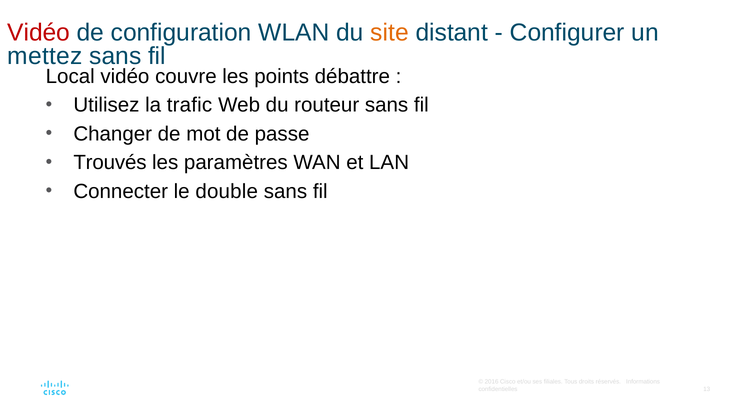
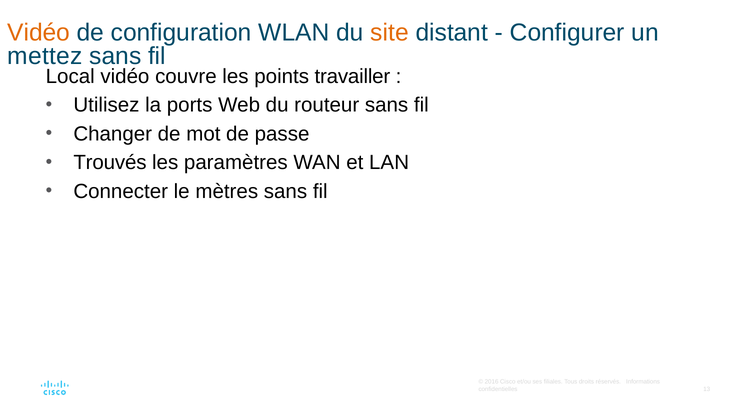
Vidéo colour: red -> orange (39, 32)
débattre: débattre -> travailler (352, 77)
trafic: trafic -> ports (190, 105)
double: double -> mètres (227, 191)
